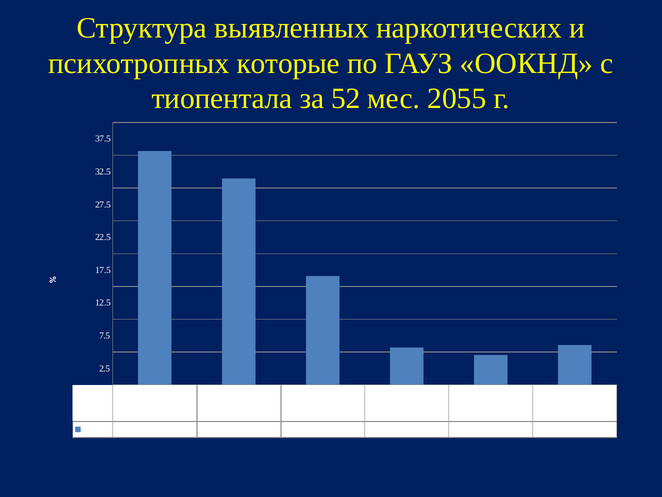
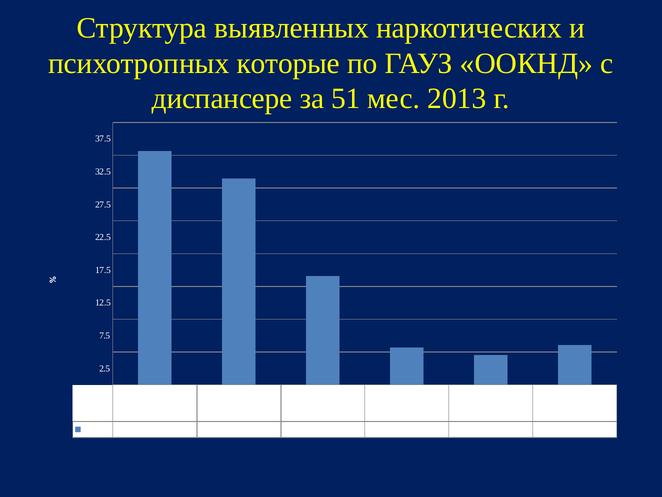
тиопентала: тиопентала -> диспансере (222, 99)
52: 52 -> 51 (346, 99)
2055: 2055 -> 2013 (457, 99)
